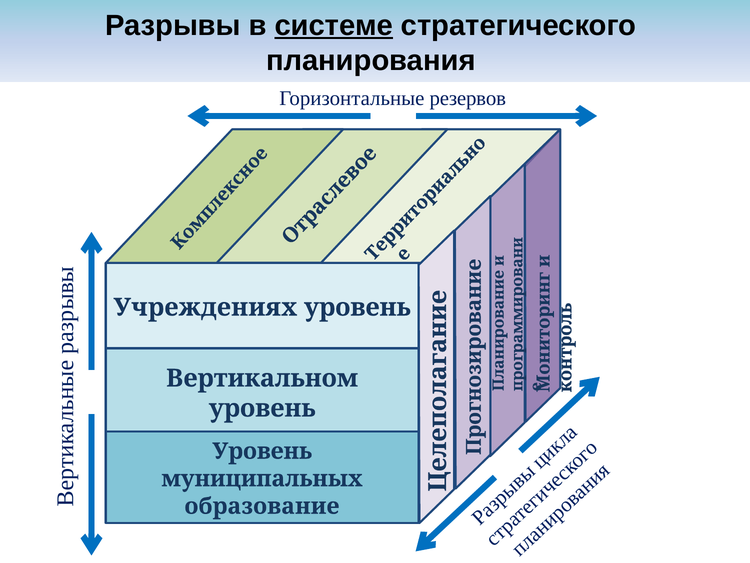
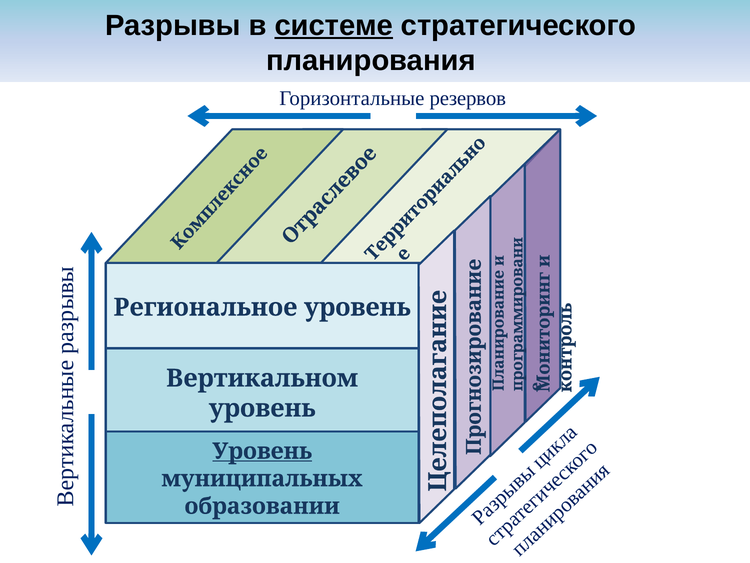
Учреждениях: Учреждениях -> Региональное (205, 307)
Уровень underline: none -> present (262, 451)
образование: образование -> образовании (262, 506)
